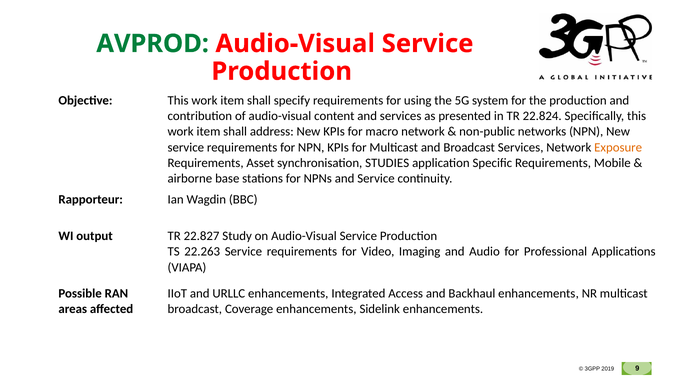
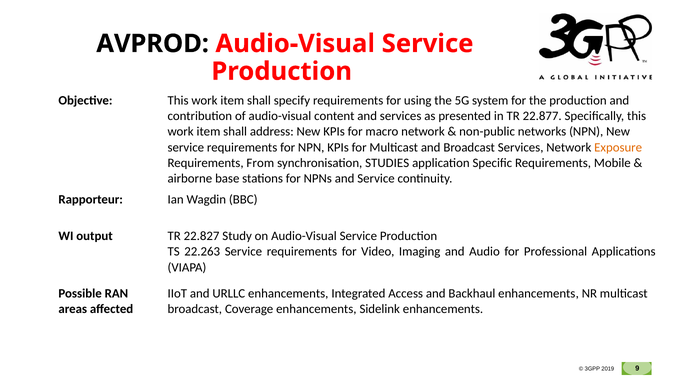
AVPROD colour: green -> black (153, 44)
22.824: 22.824 -> 22.877 (542, 116)
Asset: Asset -> From (260, 163)
